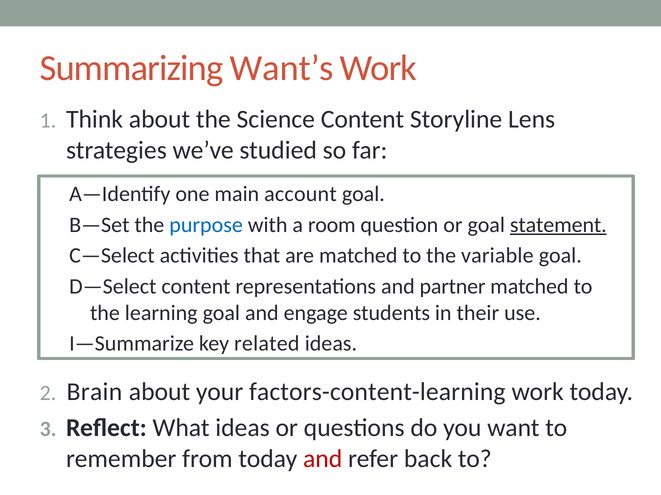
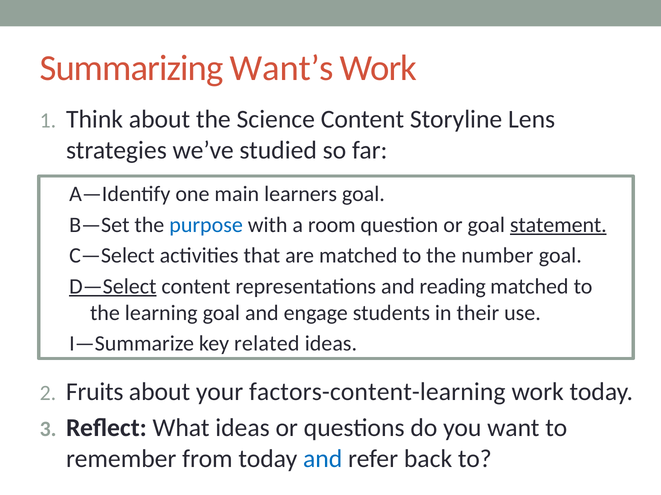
account: account -> learners (301, 194)
variable: variable -> number (497, 256)
D—Select underline: none -> present (113, 287)
partner: partner -> reading (453, 287)
Brain: Brain -> Fruits (95, 393)
and colour: red -> blue (323, 459)
